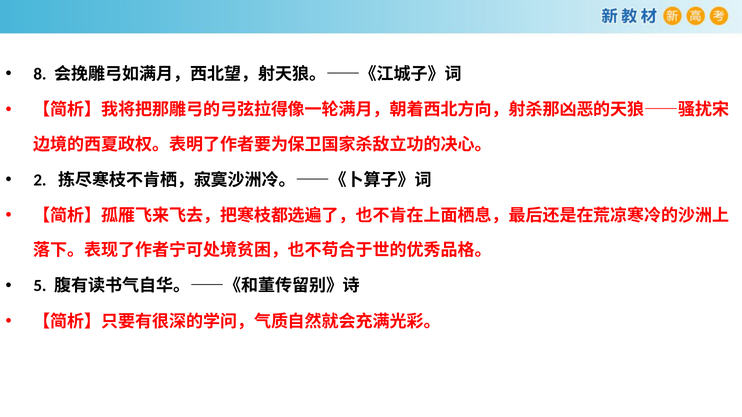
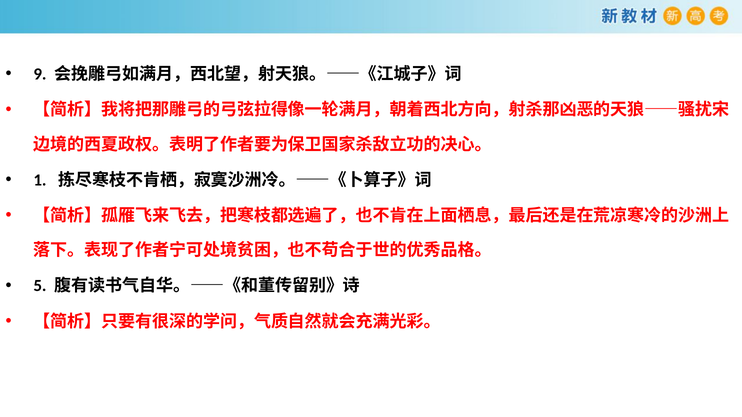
8: 8 -> 9 (40, 74)
2: 2 -> 1 (40, 180)
